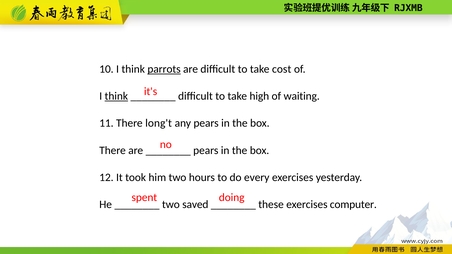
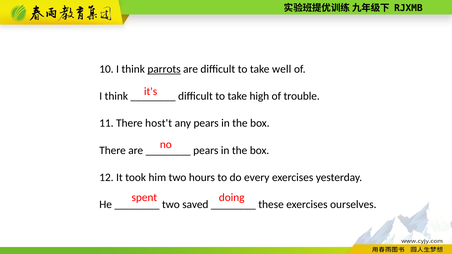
cost: cost -> well (282, 69)
think underline: present -> none (116, 96)
waiting: waiting -> trouble (302, 96)
long't: long't -> host't (159, 123)
computer: computer -> ourselves (353, 205)
